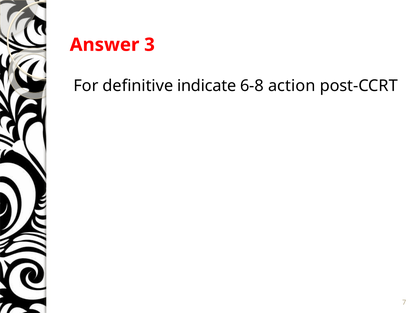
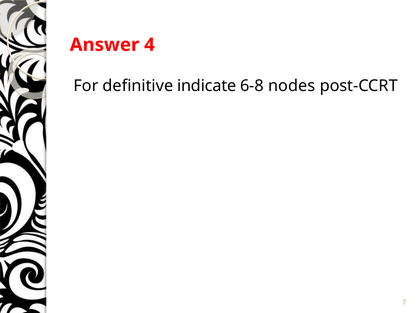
3: 3 -> 4 (149, 45)
action: action -> nodes (292, 86)
